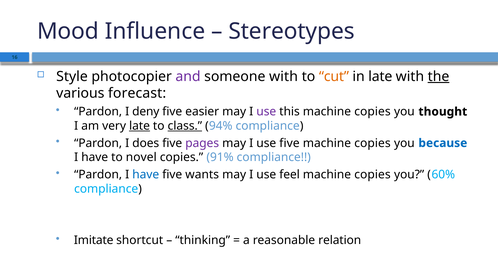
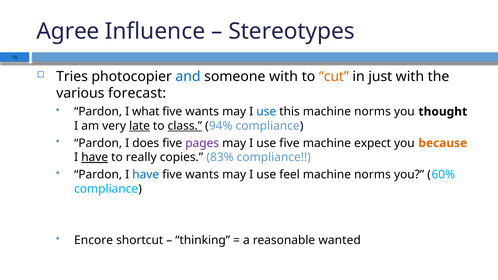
Mood: Mood -> Agree (68, 31)
Style: Style -> Tries (72, 77)
and colour: purple -> blue (188, 77)
in late: late -> just (380, 77)
the underline: present -> none (439, 77)
deny: deny -> what (146, 112)
easier: easier -> wants (202, 112)
use colour: purple -> blue (266, 112)
this machine copies: copies -> norms (372, 112)
copies: copies -> expect (373, 143)
because colour: blue -> orange (443, 143)
have underline: none -> present (95, 157)
novel: novel -> really (141, 157)
91%: 91% -> 83% (220, 157)
copies: copies -> norms (372, 175)
Imitate: Imitate -> Encore (94, 240)
relation: relation -> wanted (340, 240)
